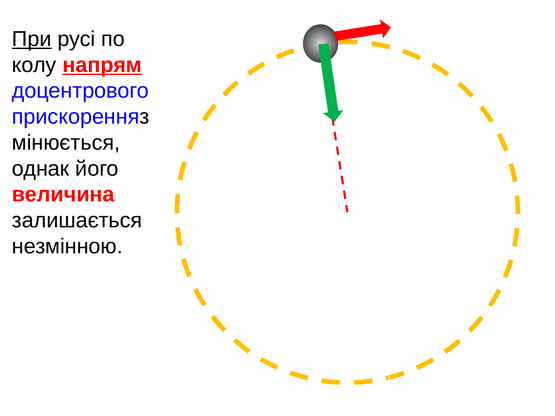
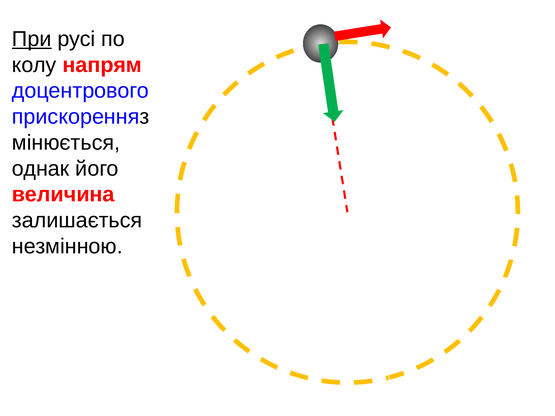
напрям underline: present -> none (102, 65)
